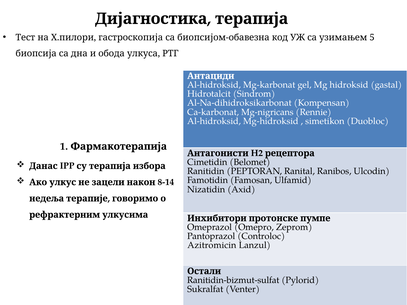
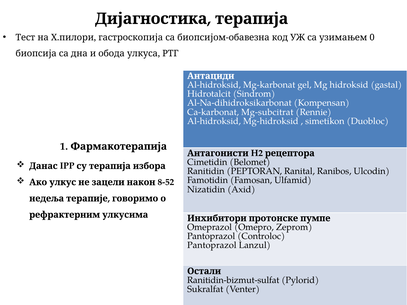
5: 5 -> 0 (372, 37)
Mg-nigricans: Mg-nigricans -> Mg-subcitrat (267, 112)
8-14: 8-14 -> 8-52 (166, 182)
Azitromicin: Azitromicin -> Pantoprazol (212, 246)
